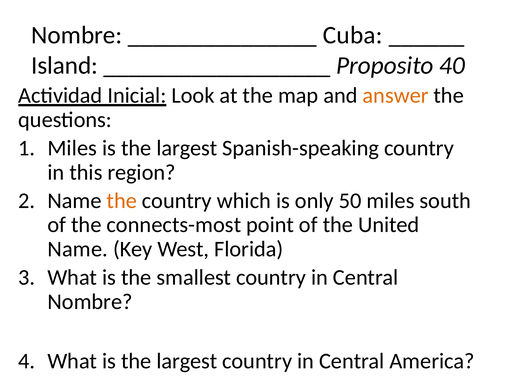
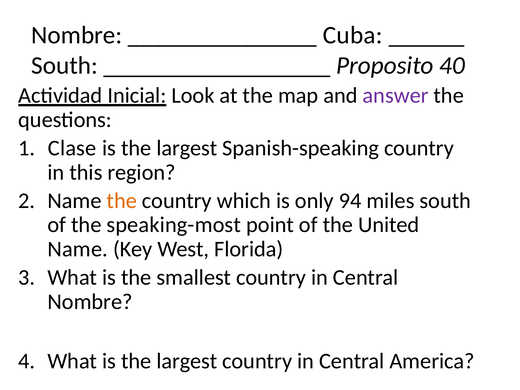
Island: Island -> South (65, 65)
answer colour: orange -> purple (396, 96)
Miles: Miles -> Clase (72, 148)
50: 50 -> 94 (350, 201)
connects-most: connects-most -> speaking-most (174, 225)
